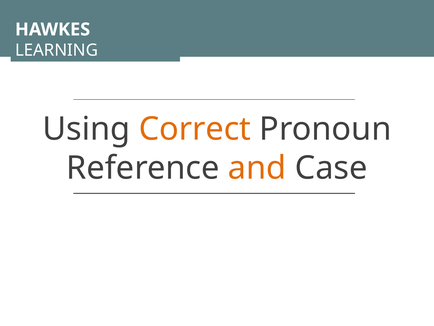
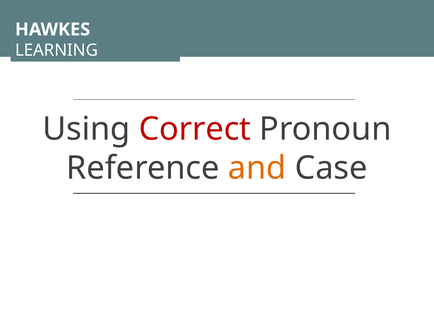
Correct colour: orange -> red (195, 129)
